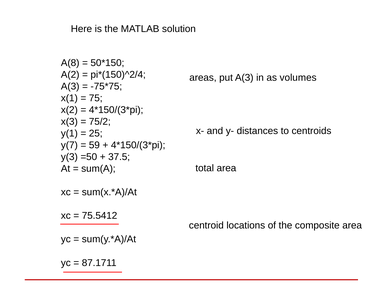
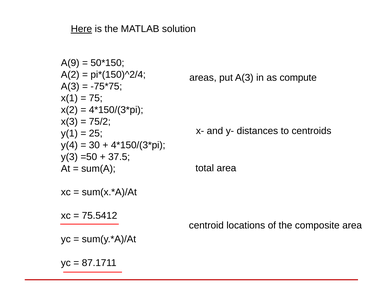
Here underline: none -> present (81, 29)
A(8: A(8 -> A(9 (70, 63)
volumes: volumes -> compute (298, 78)
y(7: y(7 -> y(4 (69, 145)
59: 59 -> 30 (94, 145)
